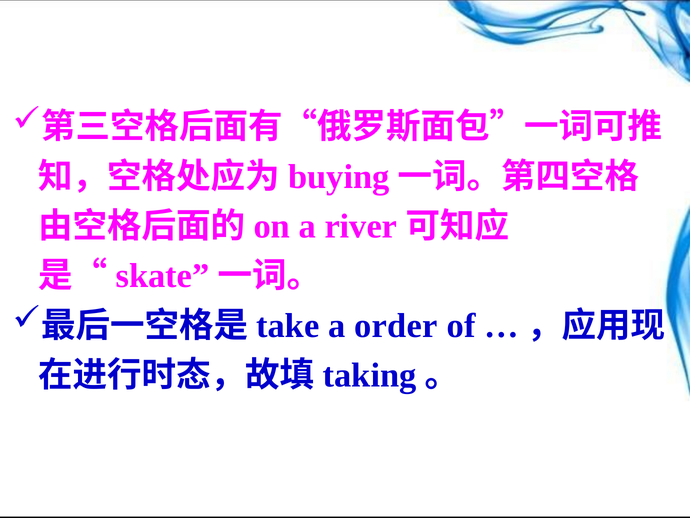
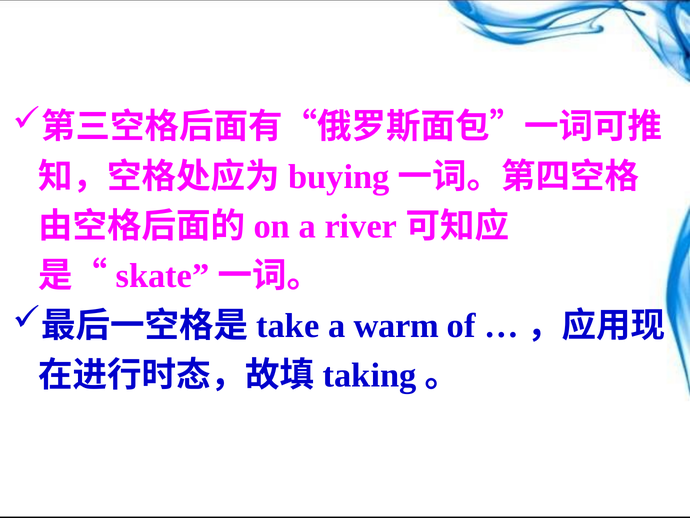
order: order -> warm (396, 325)
